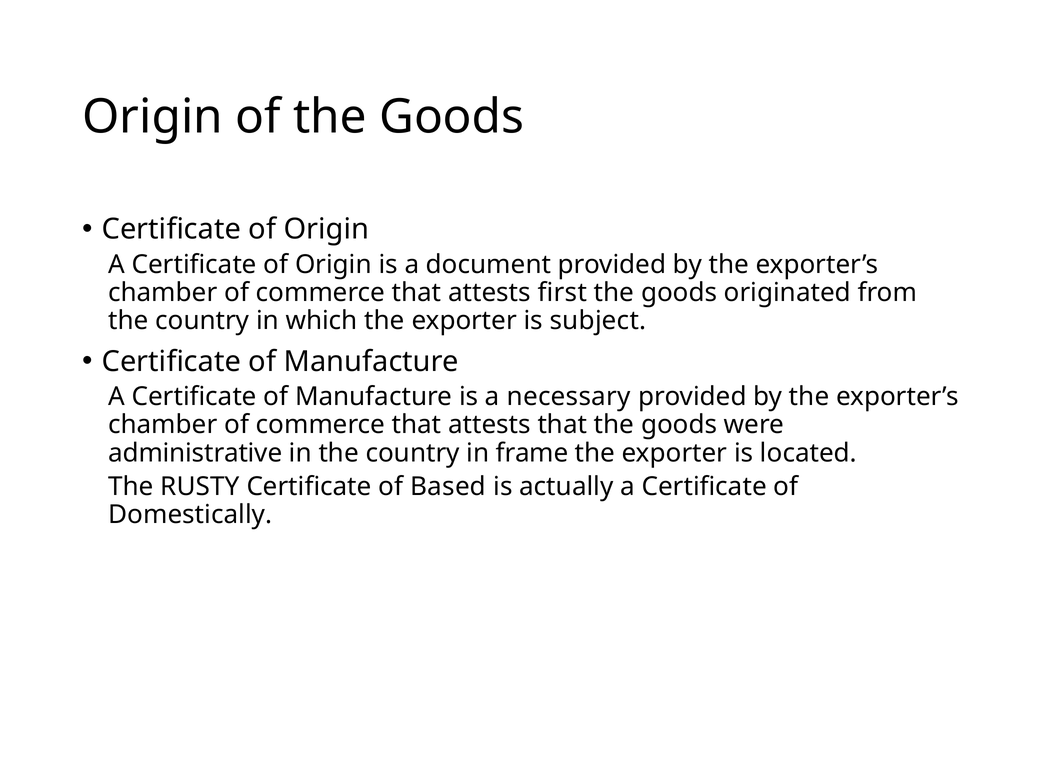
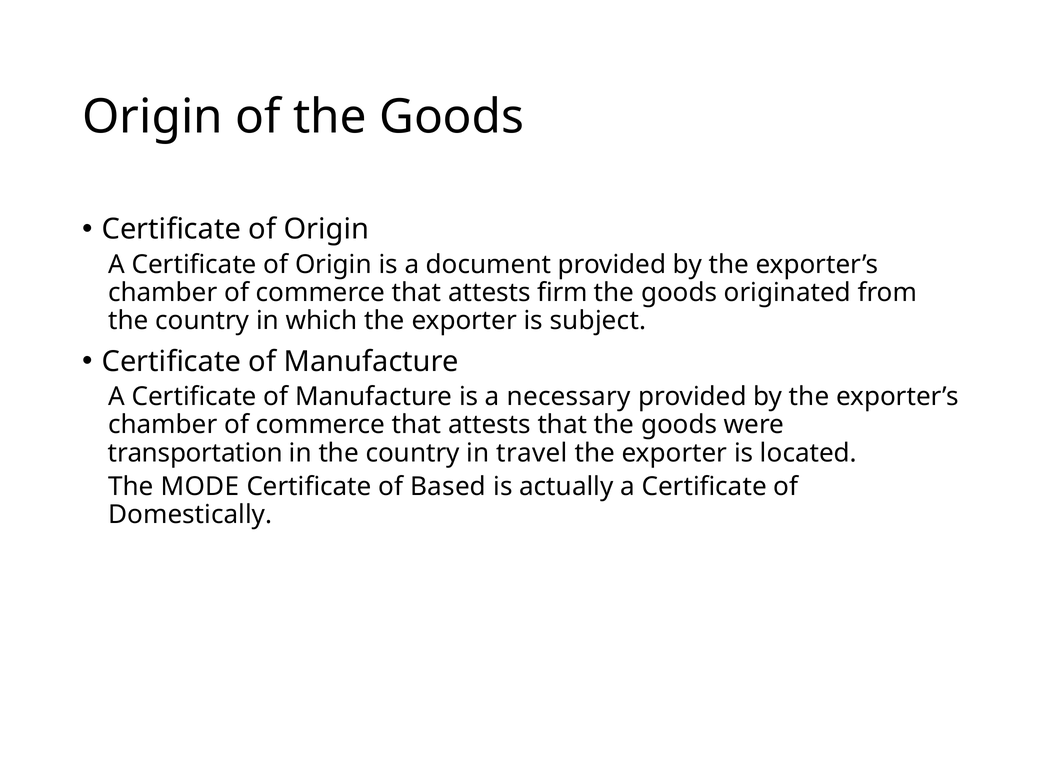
first: first -> firm (563, 293)
administrative: administrative -> transportation (195, 453)
frame: frame -> travel (532, 453)
RUSTY: RUSTY -> MODE (200, 487)
